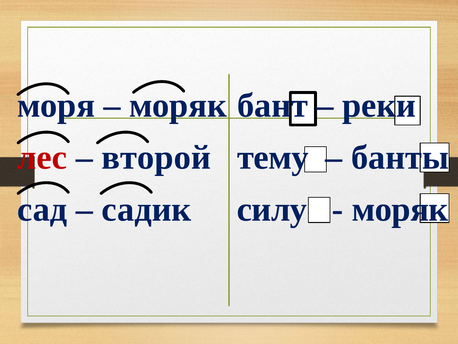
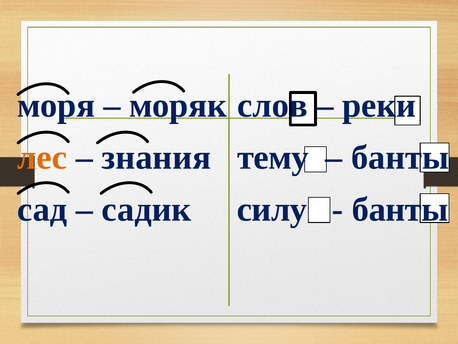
бант: бант -> слов (272, 105)
лес colour: red -> orange (42, 157)
второй: второй -> знания (156, 157)
моряк: моряк -> банты (400, 209)
